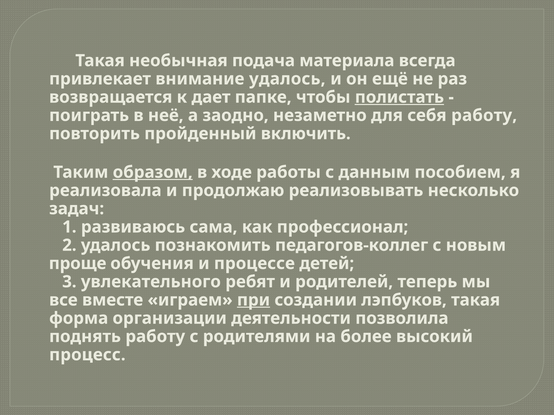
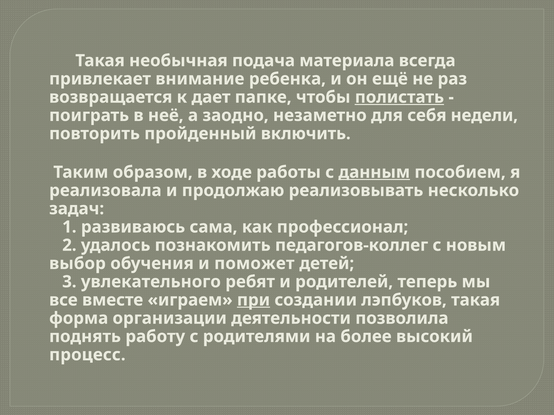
внимание удалось: удалось -> ребенка (287, 79)
себя работу: работу -> недели (484, 116)
образом underline: present -> none (153, 172)
данным underline: none -> present (374, 172)
проще: проще -> выбор (77, 264)
процессе: процессе -> поможет (254, 264)
